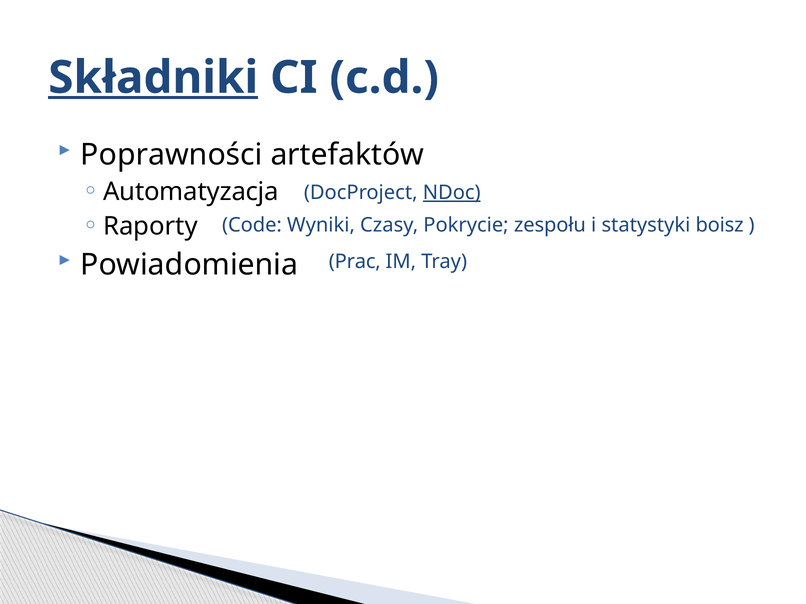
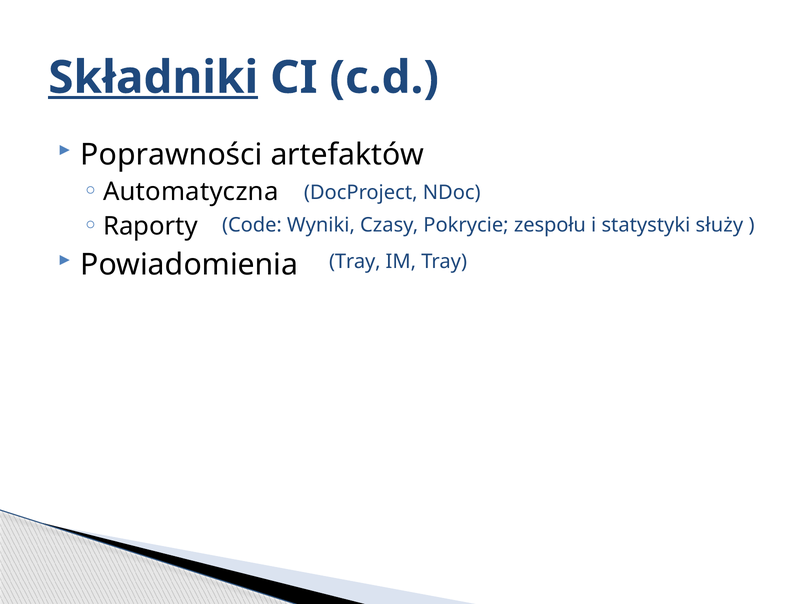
Automatyzacja: Automatyzacja -> Automatyczna (191, 192)
NDoc underline: present -> none (452, 193)
boisz: boisz -> służy (719, 225)
Prac: Prac -> Tray (355, 262)
